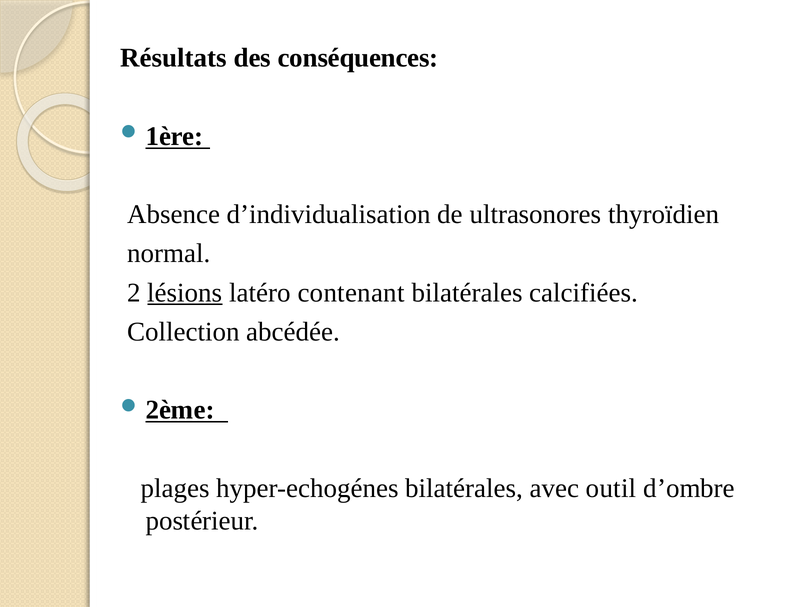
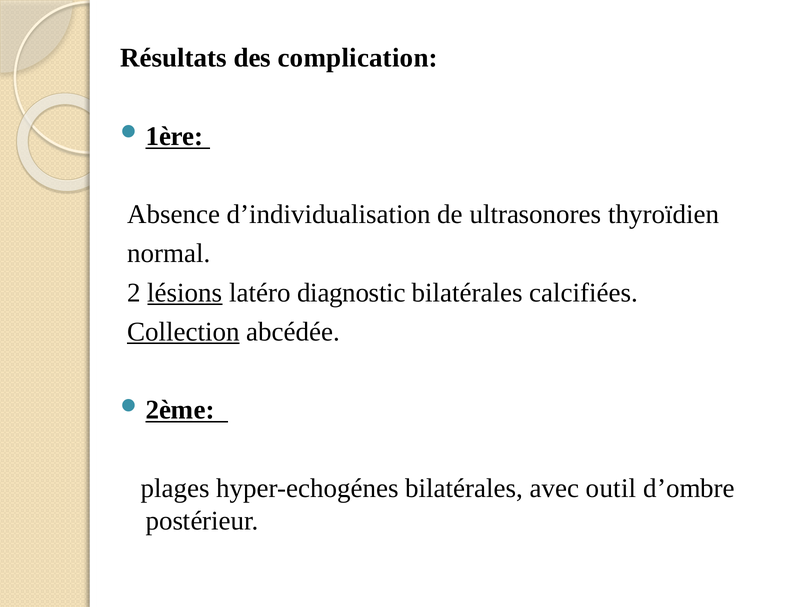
conséquences: conséquences -> complication (358, 58)
contenant: contenant -> diagnostic (351, 293)
Collection underline: none -> present (183, 332)
